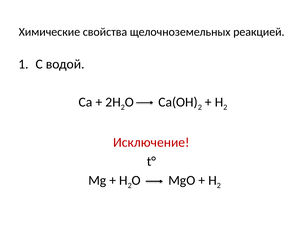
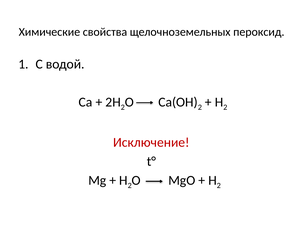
реакцией: реакцией -> пероксид (259, 32)
